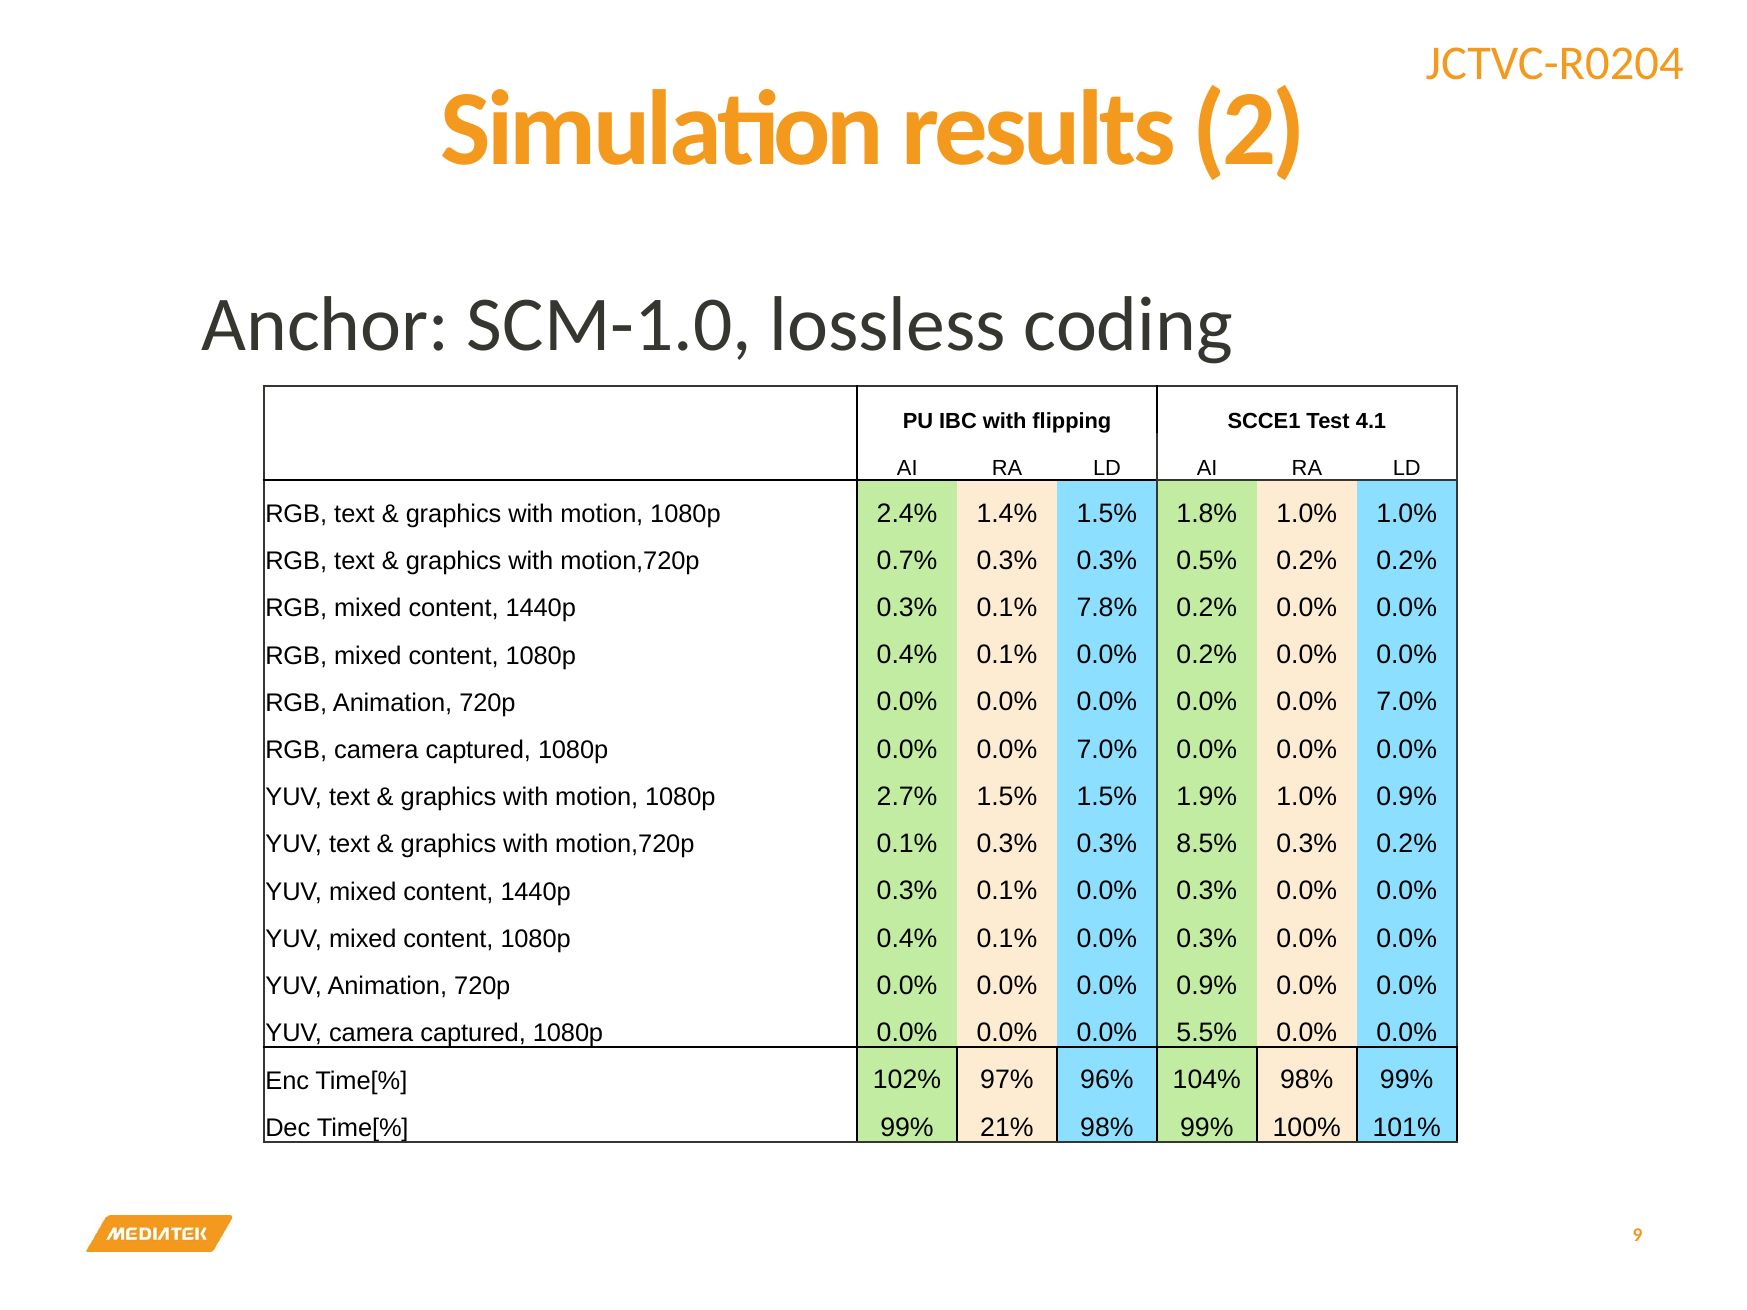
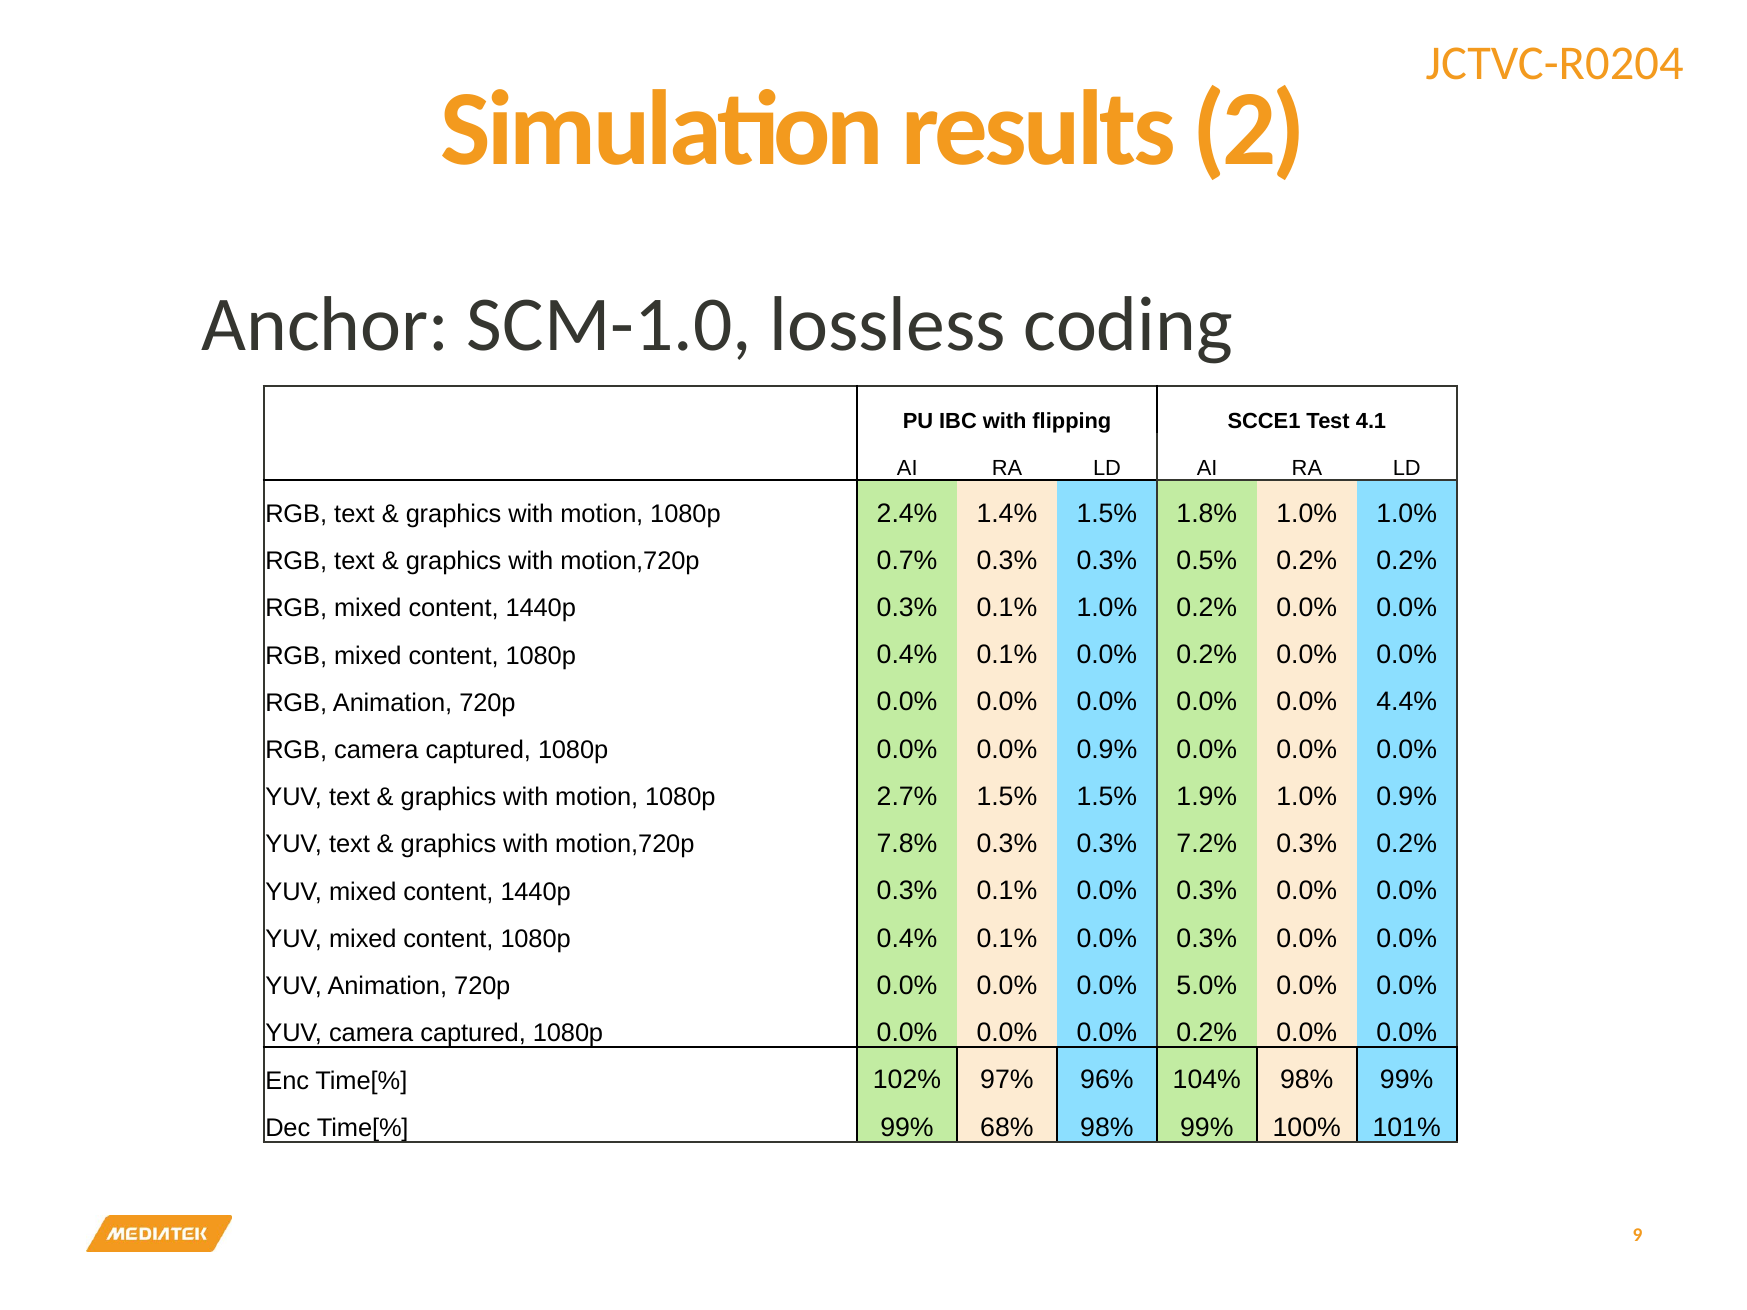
0.1% 7.8%: 7.8% -> 1.0% (1107, 608)
0.0% 0.0% 0.0% 7.0%: 7.0% -> 4.4% (1407, 702)
1080p 0.0% 0.0% 7.0%: 7.0% -> 0.9% (1107, 750)
motion,720p 0.1%: 0.1% -> 7.8% (907, 844)
8.5%: 8.5% -> 7.2% (1207, 844)
0.0% 0.9%: 0.9% -> 5.0% (1207, 986)
0.0% 0.0% 5.5%: 5.5% -> 0.2% (1207, 1033)
21%: 21% -> 68% (1007, 1128)
